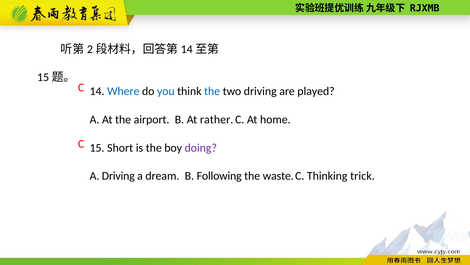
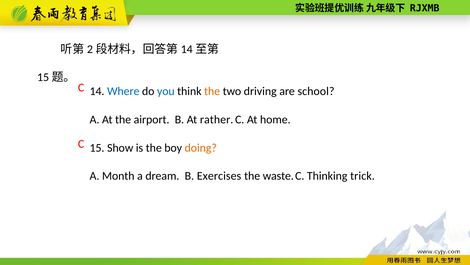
the colour: blue -> orange (212, 91)
played: played -> school (316, 91)
Short: Short -> Show (120, 147)
doing colour: purple -> orange (201, 147)
A Driving: Driving -> Month (118, 176)
Following: Following -> Exercises (219, 176)
